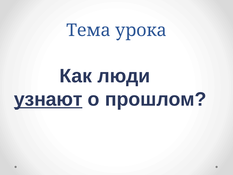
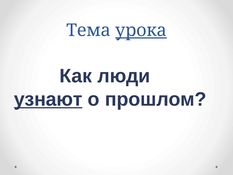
урока underline: none -> present (141, 30)
